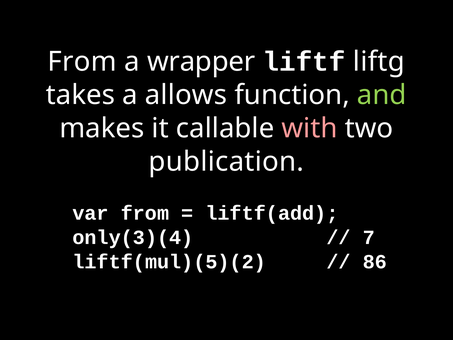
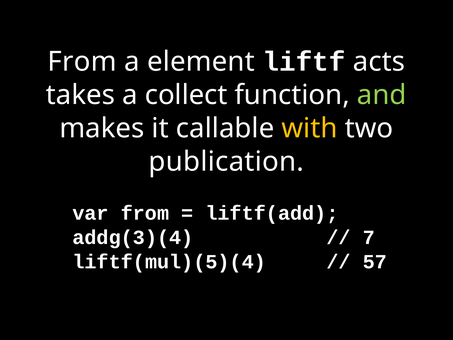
wrapper: wrapper -> element (201, 62)
liftg: liftg -> acts (379, 62)
allows: allows -> collect (186, 95)
with colour: pink -> yellow (309, 128)
only(3)(4: only(3)(4 -> addg(3)(4 (133, 237)
liftf(mul)(5)(2: liftf(mul)(5)(2 -> liftf(mul)(5)(4 (169, 261)
86: 86 -> 57 (375, 261)
